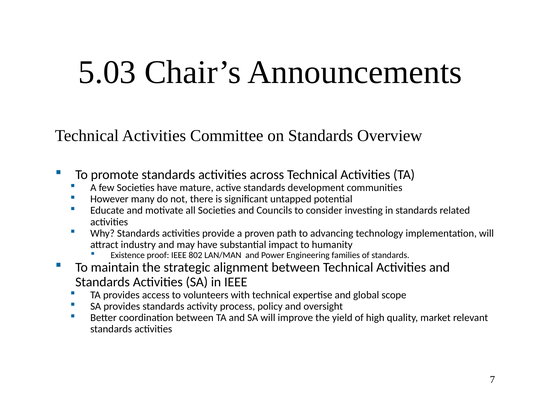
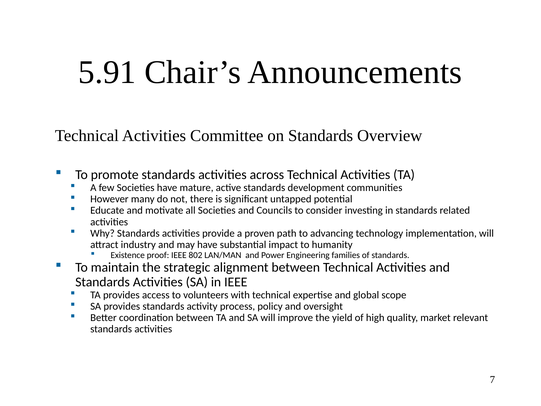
5.03: 5.03 -> 5.91 (107, 72)
